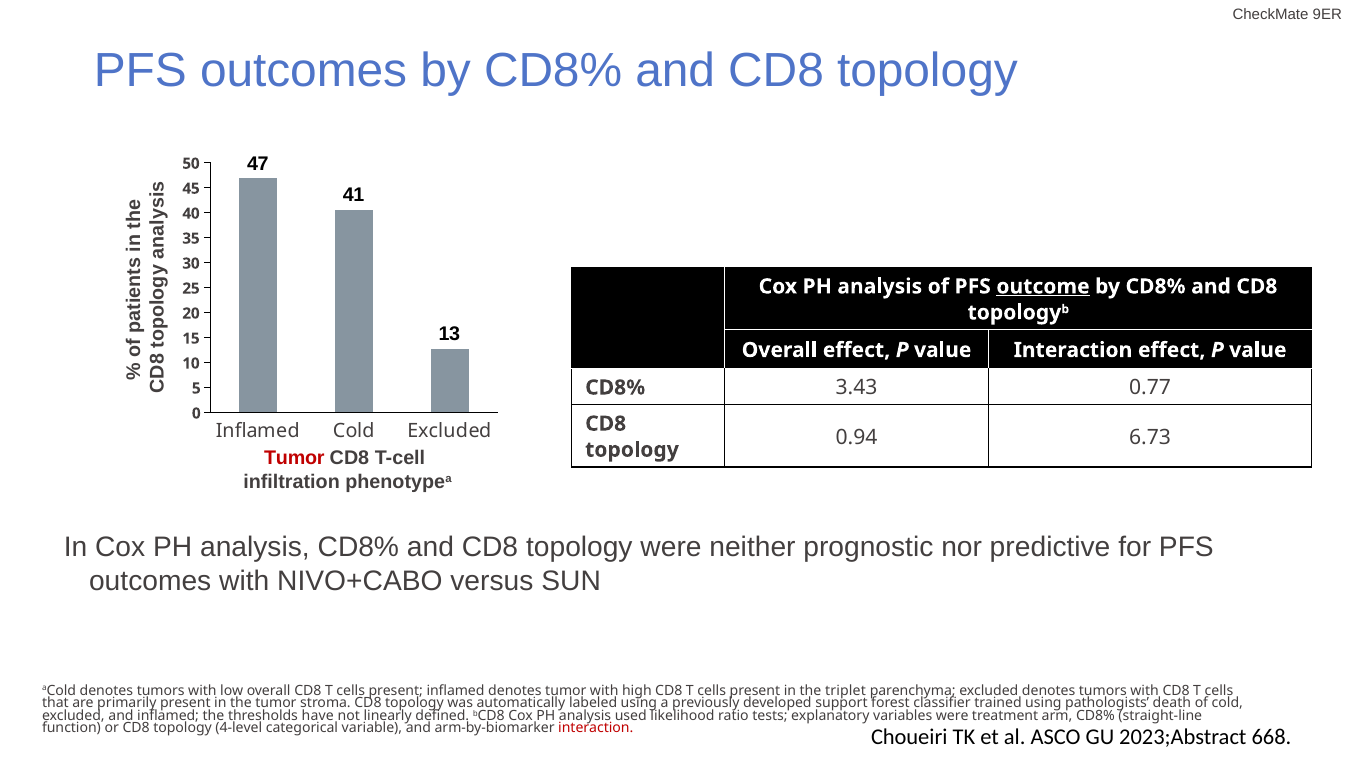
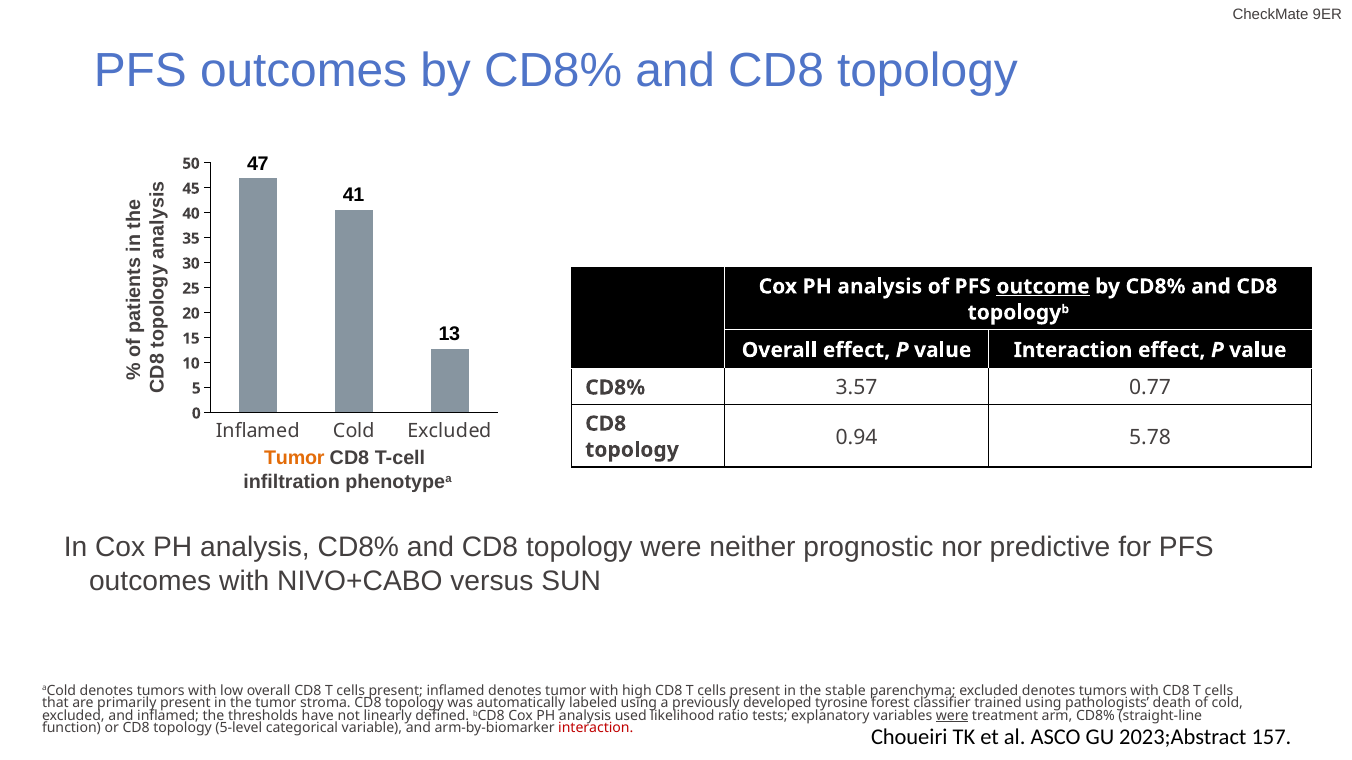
3.43: 3.43 -> 3.57 (856, 388)
6.73: 6.73 -> 5.78 (1150, 437)
Tumor colour: red -> orange (294, 459)
triplet: triplet -> stable (846, 691)
support: support -> tyrosine (842, 704)
were underline: none -> present (952, 716)
4-level: 4-level -> 5-level (239, 729)
668: 668 -> 157 (1272, 738)
